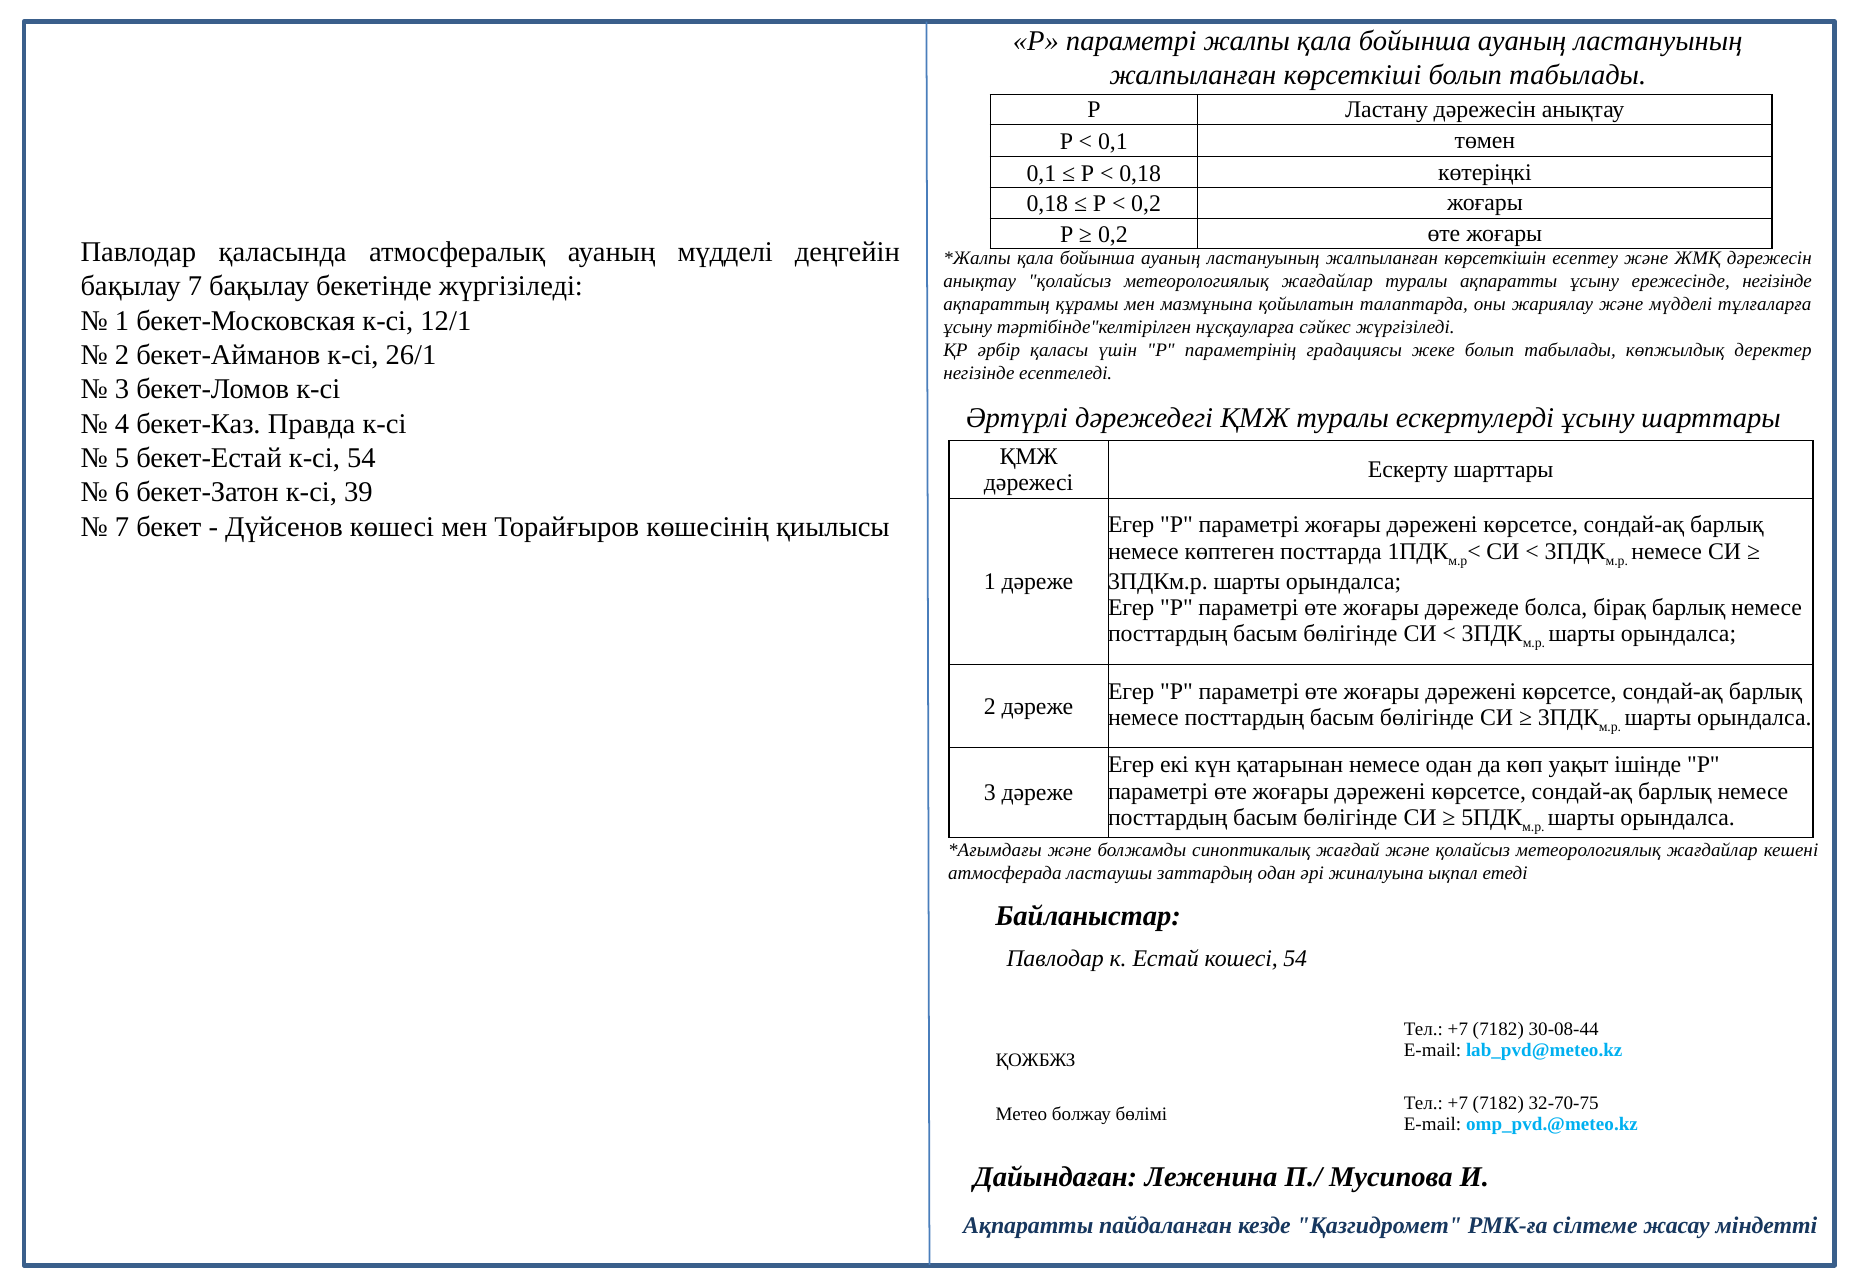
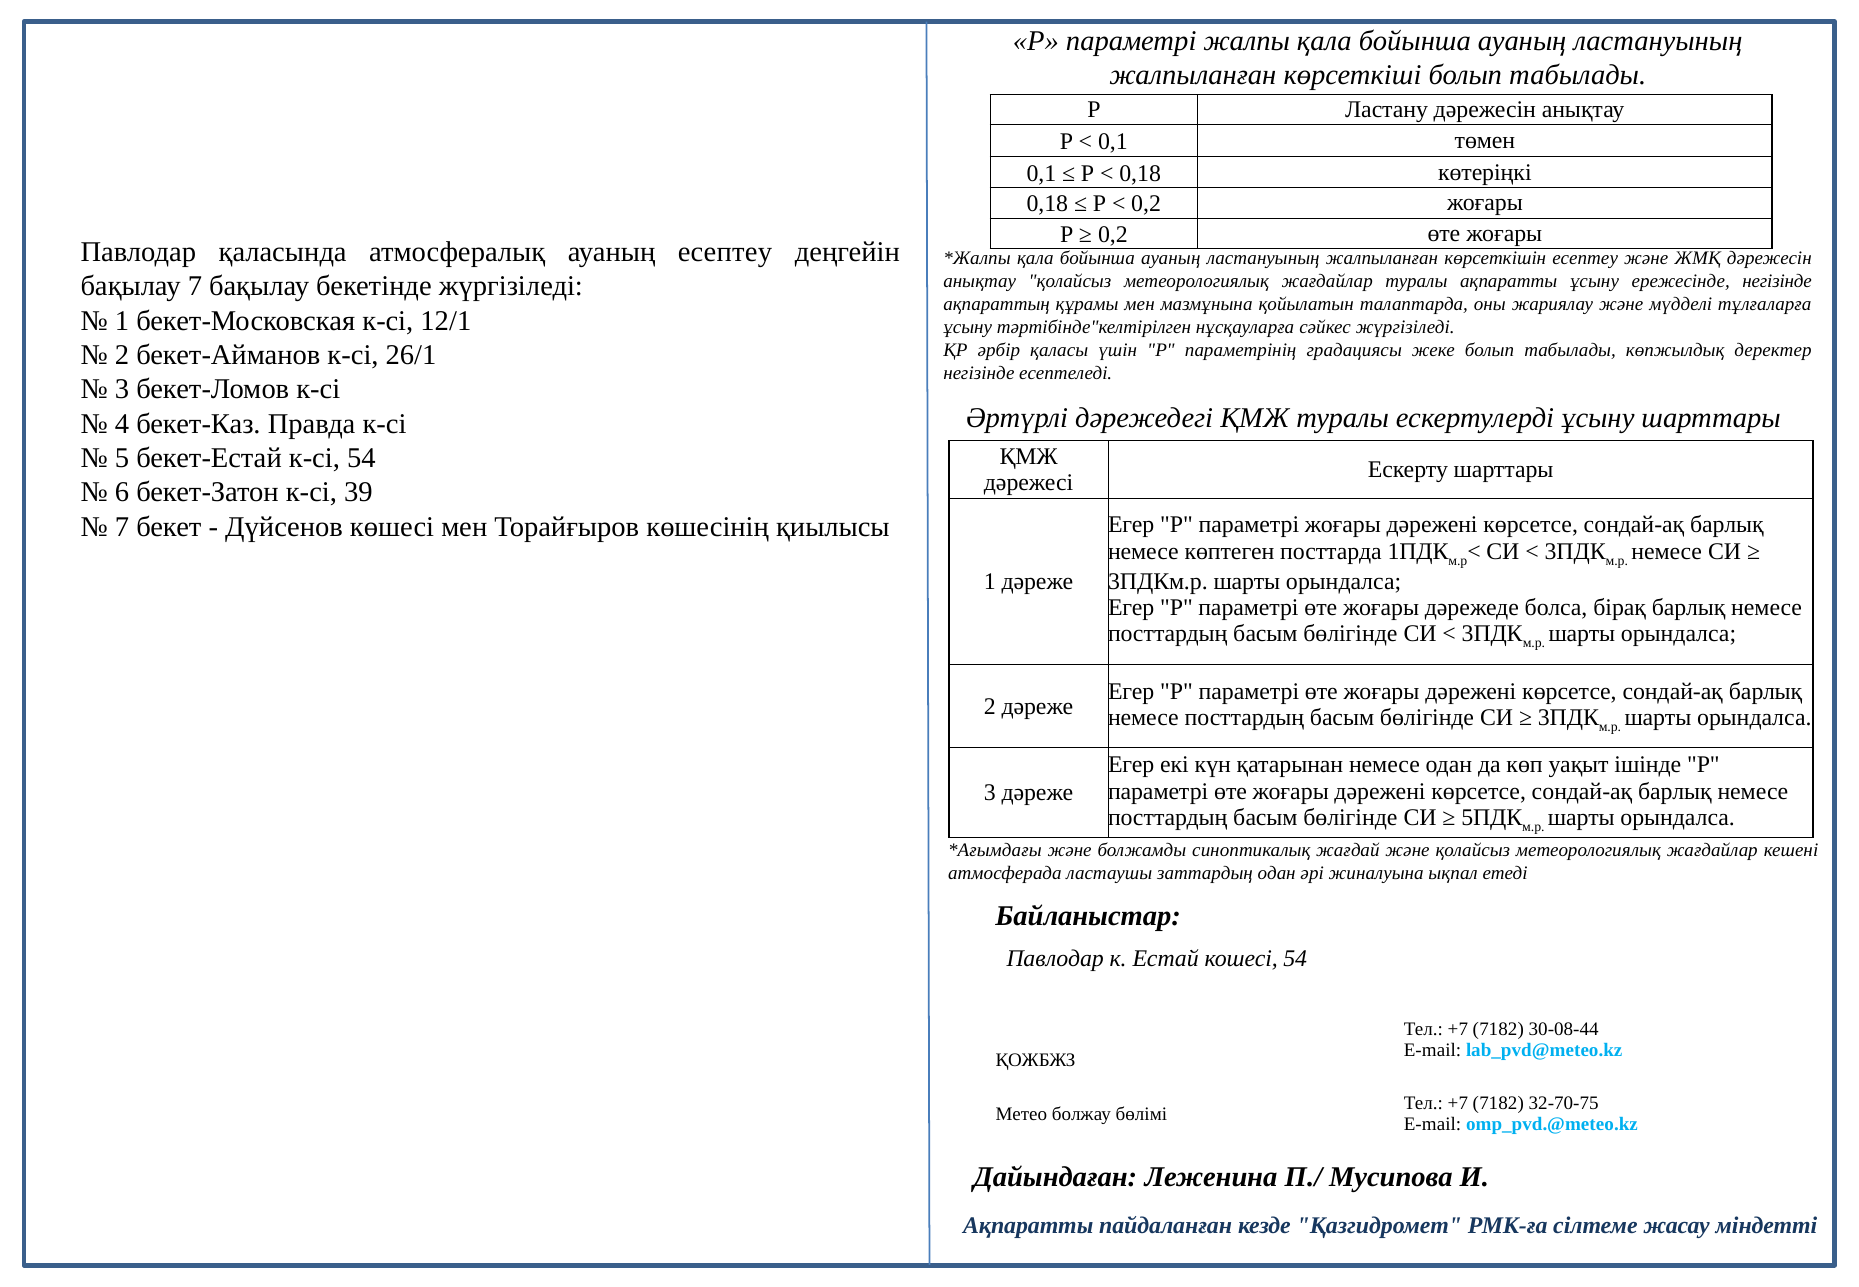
ауаның мүдделі: мүдделі -> есептеу (725, 252)
